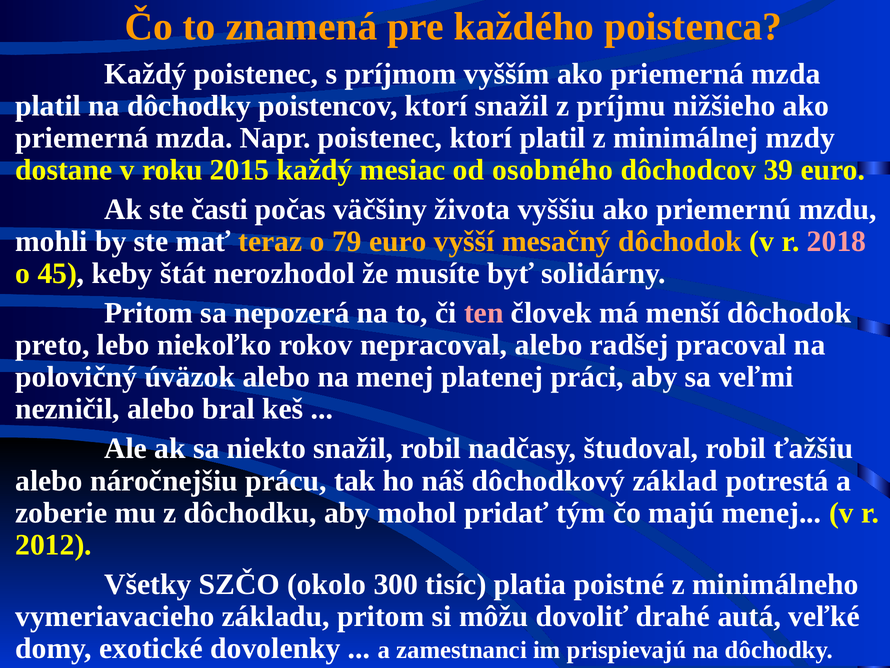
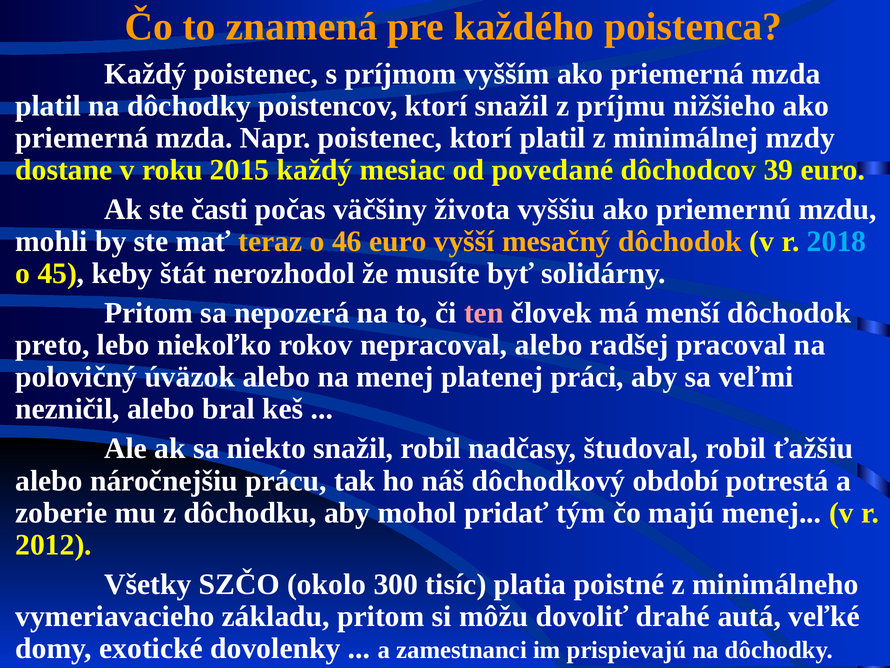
osobného: osobného -> povedané (553, 170)
79: 79 -> 46 (347, 241)
2018 colour: pink -> light blue (837, 241)
základ: základ -> období (676, 480)
